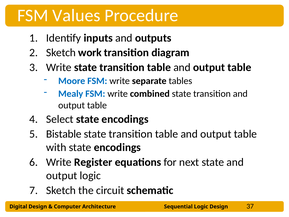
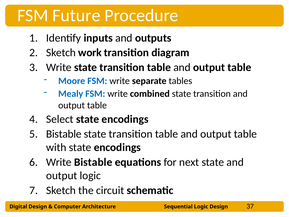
Values: Values -> Future (76, 15)
Write Register: Register -> Bistable (93, 162)
